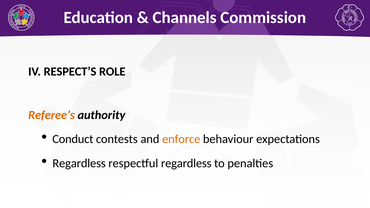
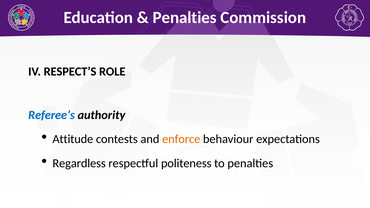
Channels: Channels -> Penalties (185, 18)
Referee’s colour: orange -> blue (52, 115)
Conduct: Conduct -> Attitude (73, 139)
respectful regardless: regardless -> politeness (186, 163)
